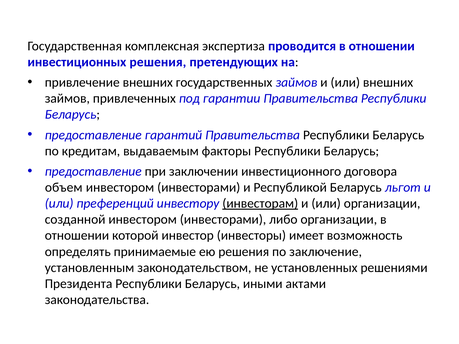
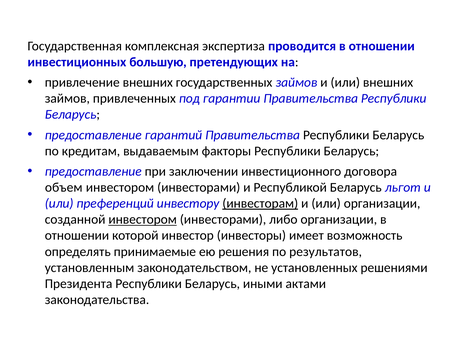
инвестиционных решения: решения -> большую (158, 62)
инвестором underline: none -> present (143, 220)
заключение: заключение -> результатов (326, 252)
